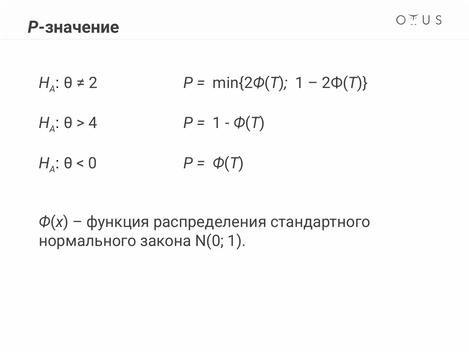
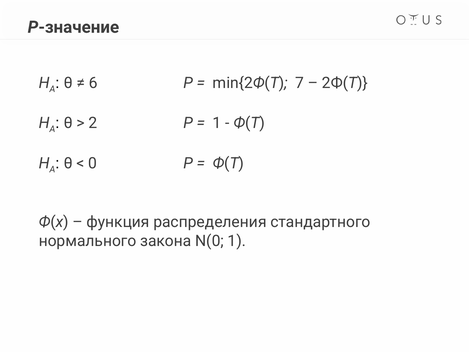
2: 2 -> 6 (93, 83)
min{2Ф(T 1: 1 -> 7 (300, 83)
4: 4 -> 2 (93, 123)
